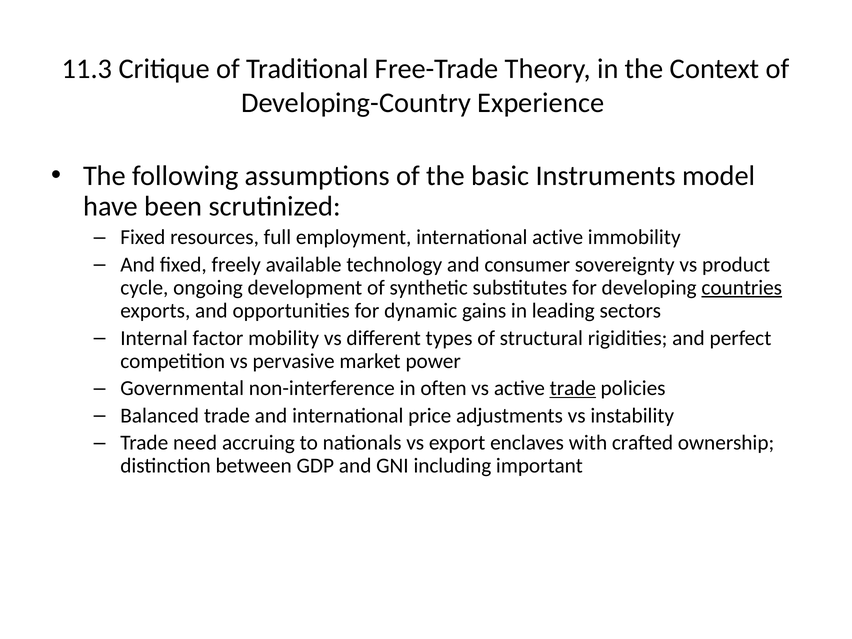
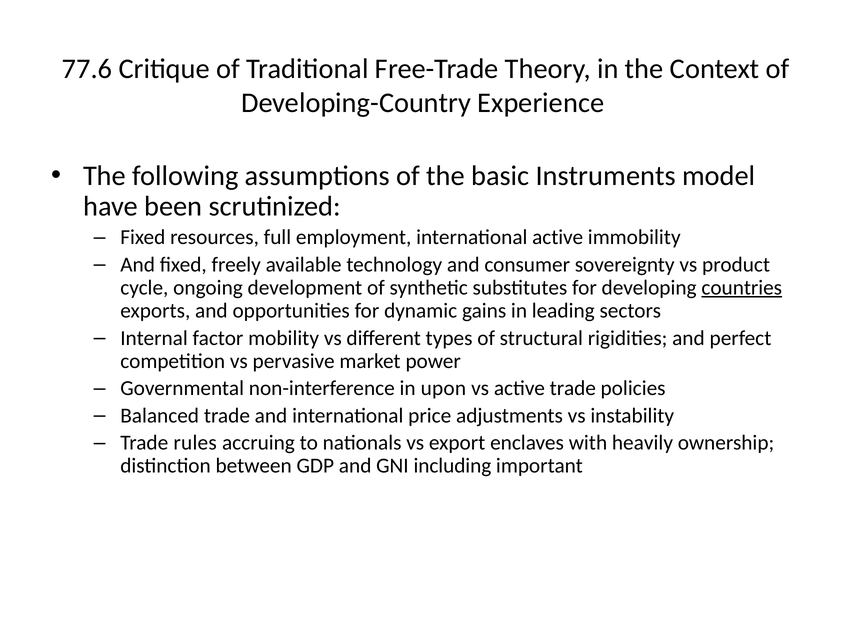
11.3: 11.3 -> 77.6 (87, 69)
often: often -> upon (443, 388)
trade underline: present -> none (573, 388)
need: need -> rules (195, 443)
crafted: crafted -> heavily (642, 443)
